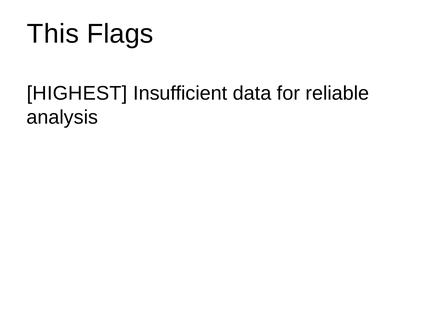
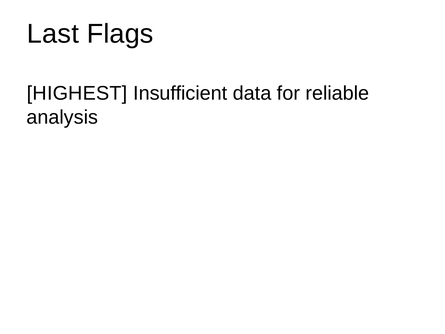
This: This -> Last (53, 34)
